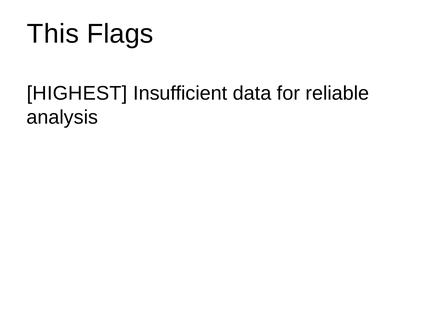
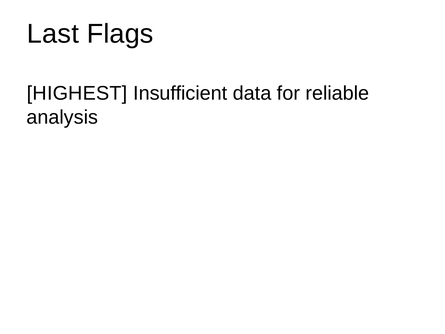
This: This -> Last (53, 34)
